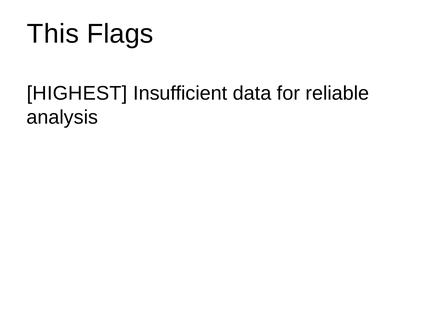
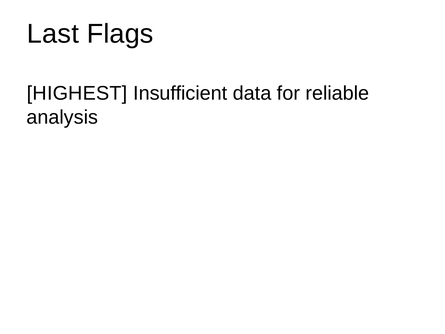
This: This -> Last (53, 34)
